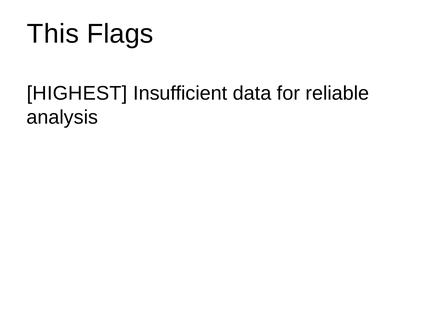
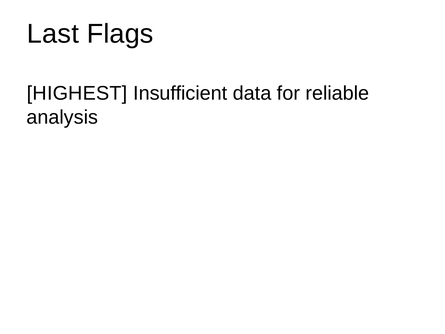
This: This -> Last (53, 34)
